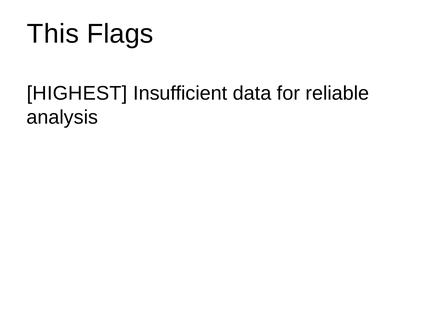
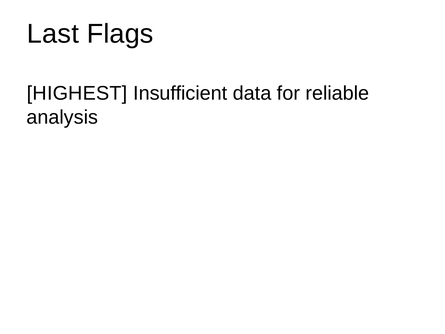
This: This -> Last (53, 34)
